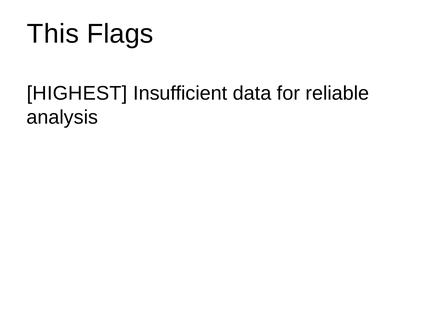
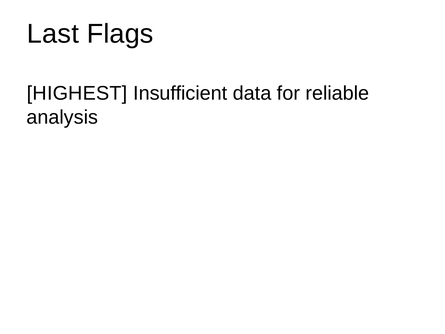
This: This -> Last (53, 34)
